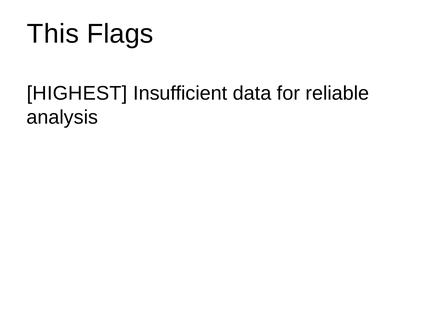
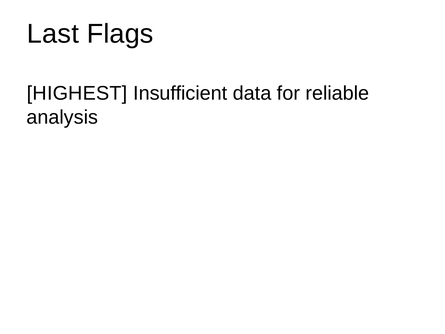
This: This -> Last (53, 34)
